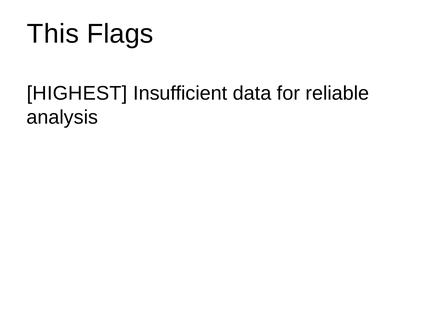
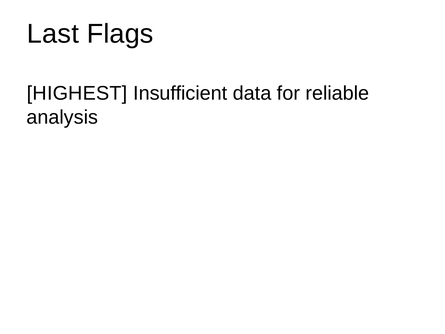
This: This -> Last (53, 34)
